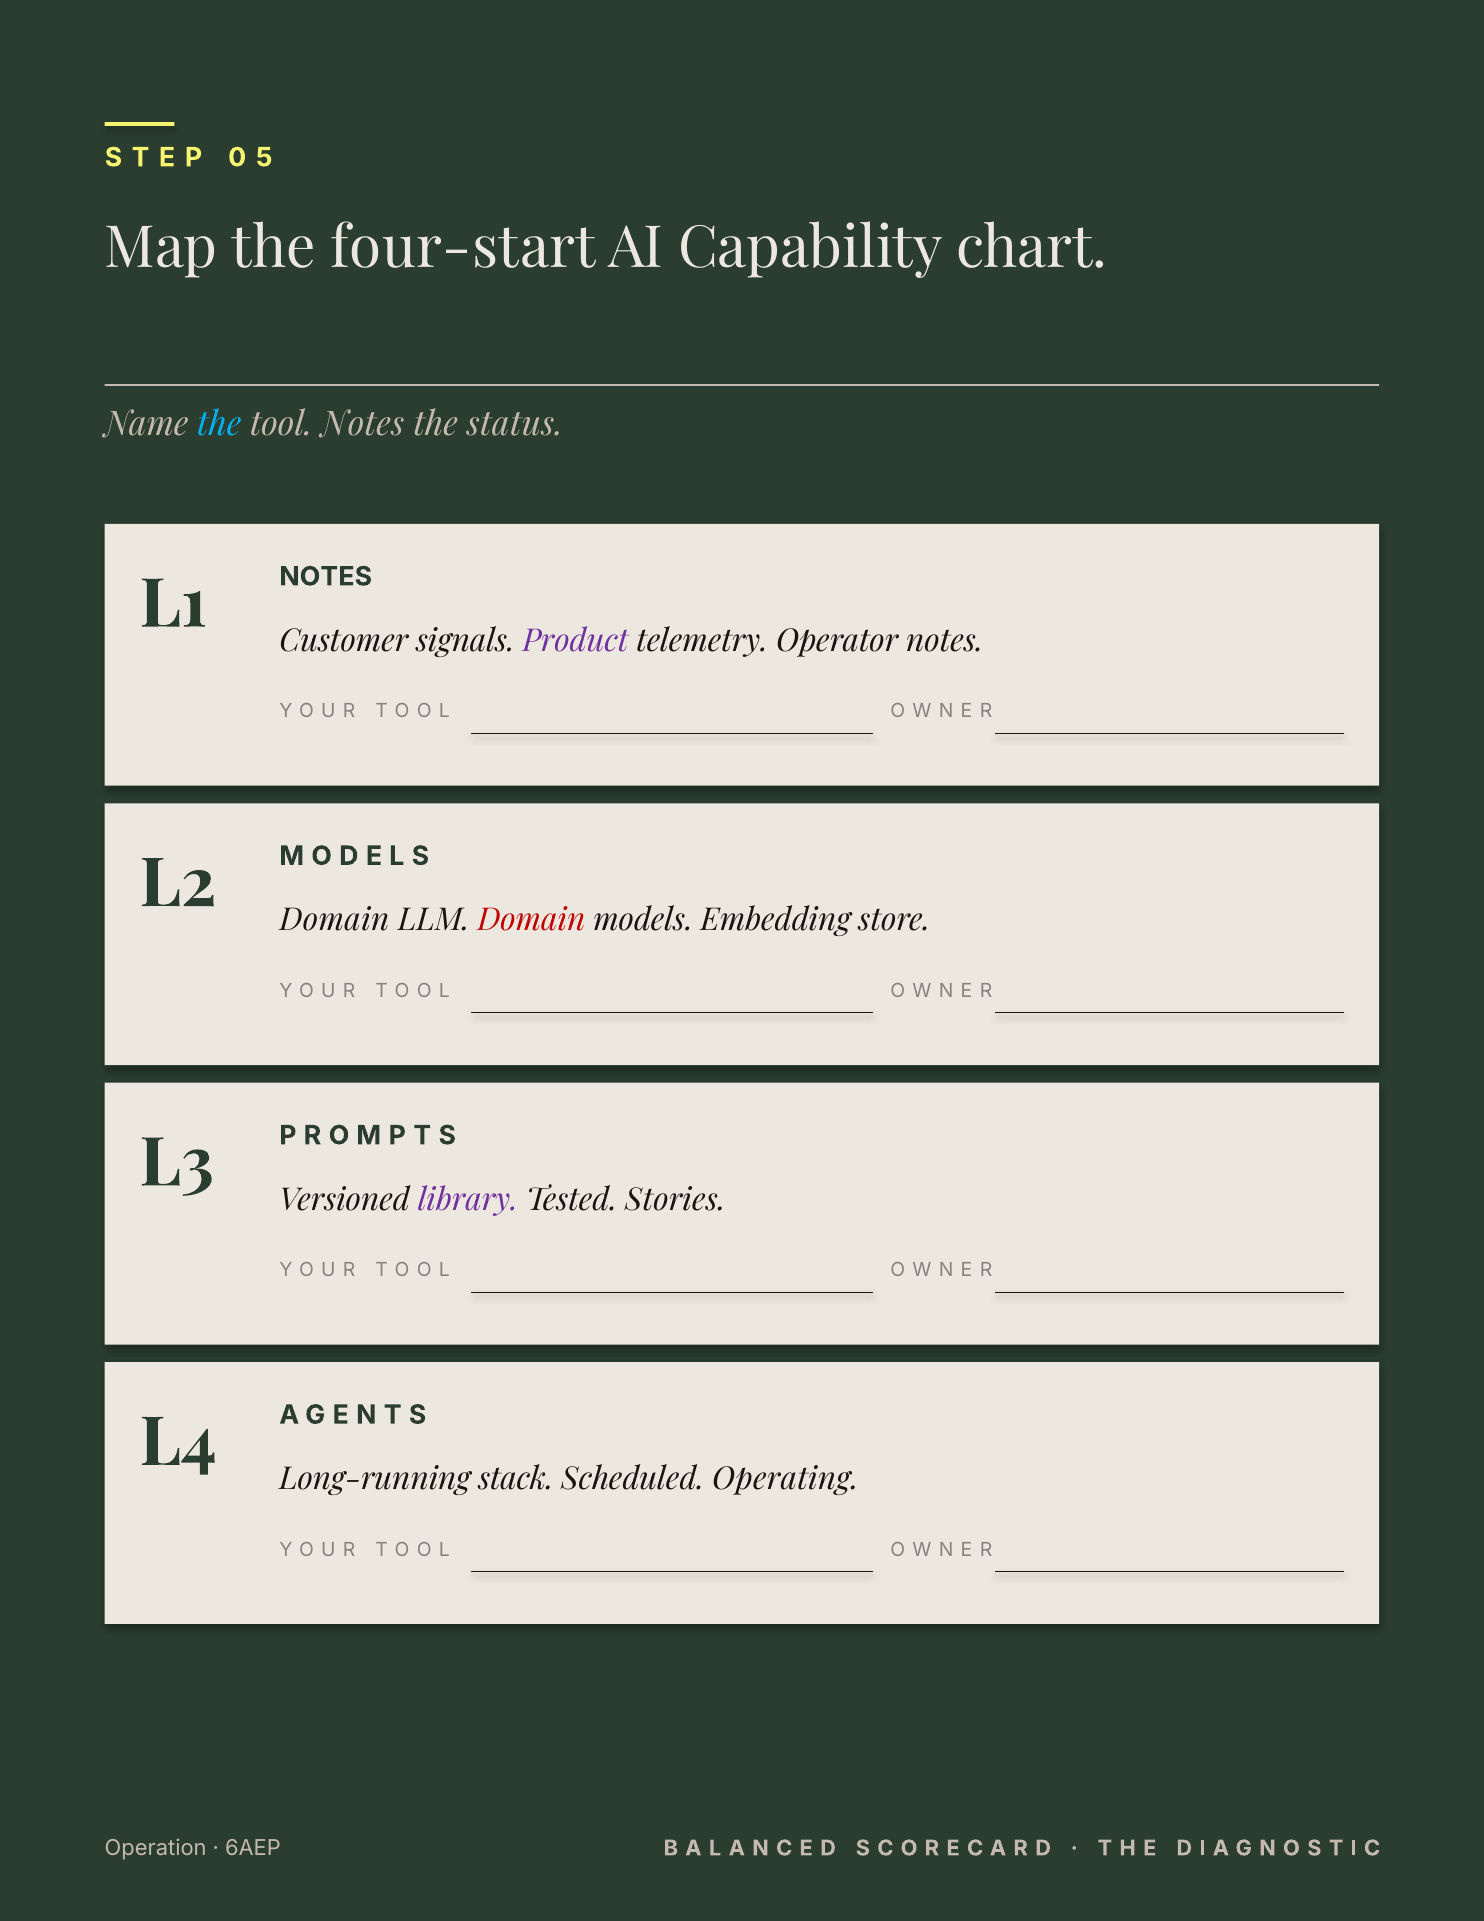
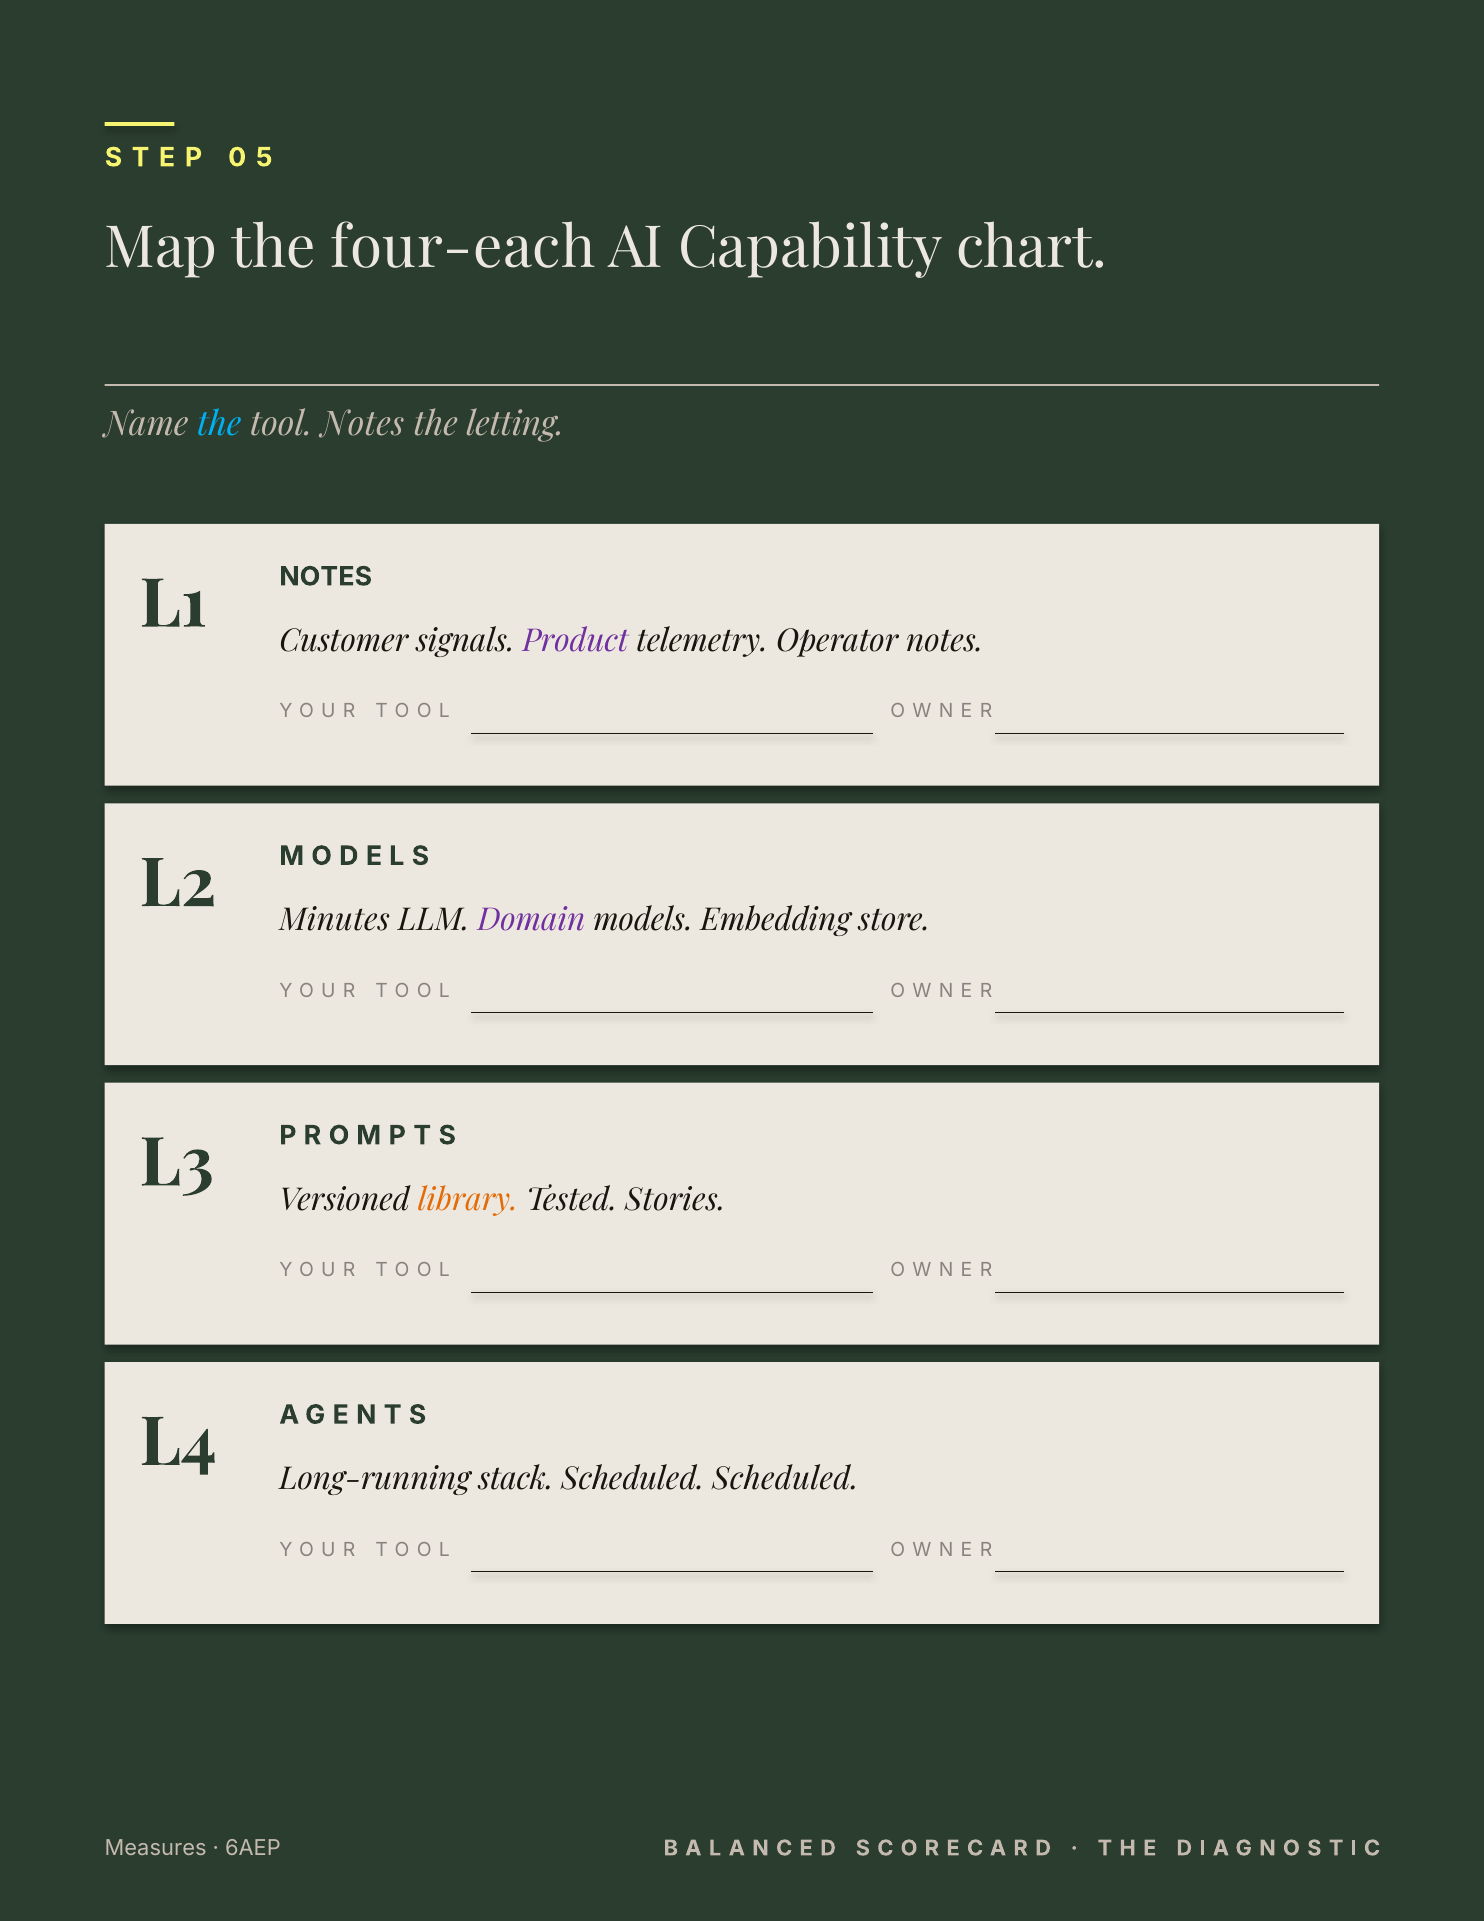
four-start: four-start -> four-each (463, 248)
status: status -> letting (515, 424)
Domain: Domain -> Minutes (335, 920)
Domain colour: red -> purple (532, 920)
library colour: purple -> orange (468, 1200)
Scheduled Operating: Operating -> Scheduled (785, 1479)
Operation: Operation -> Measures (156, 1848)
